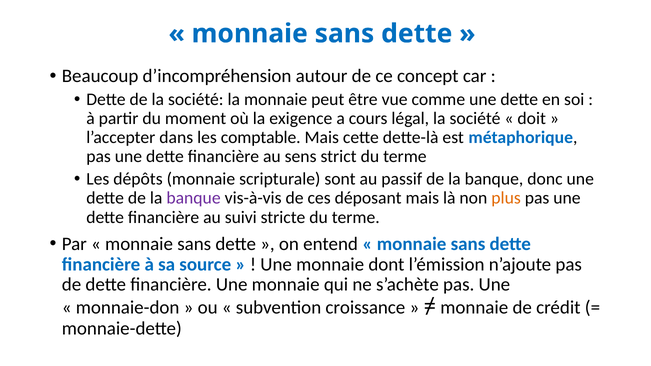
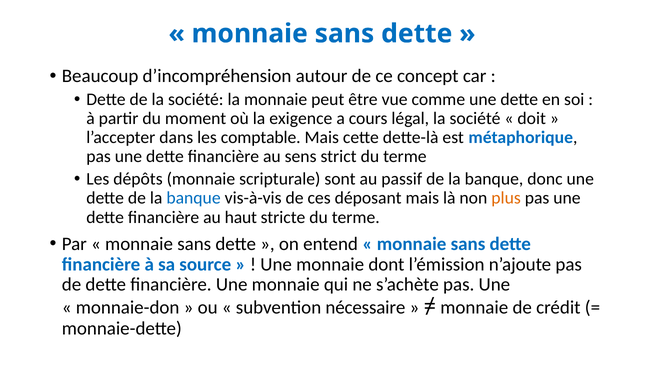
banque colour: purple -> blue (194, 198)
suivi: suivi -> haut (241, 217)
croissance: croissance -> nécessaire (365, 308)
